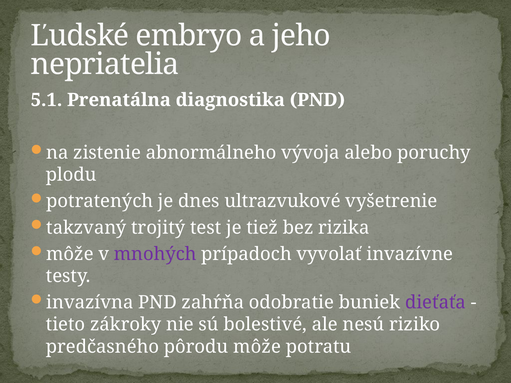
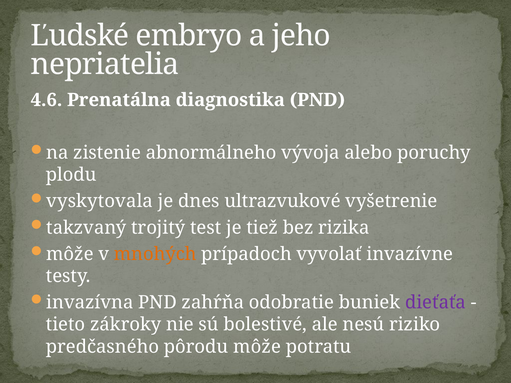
5.1: 5.1 -> 4.6 (46, 100)
potratených: potratených -> vyskytovala (100, 201)
mnohých colour: purple -> orange (155, 254)
